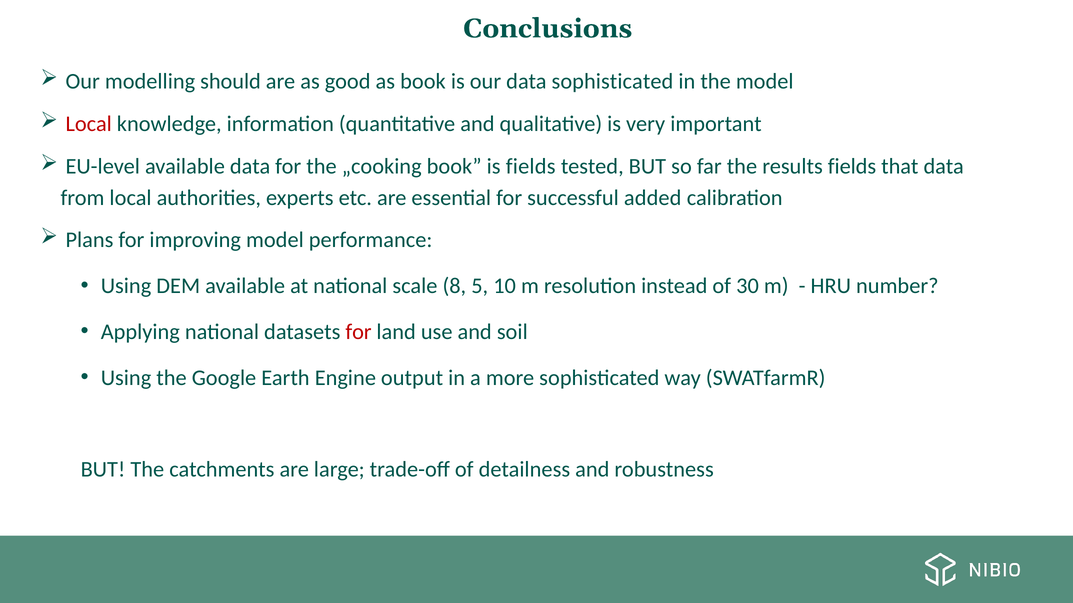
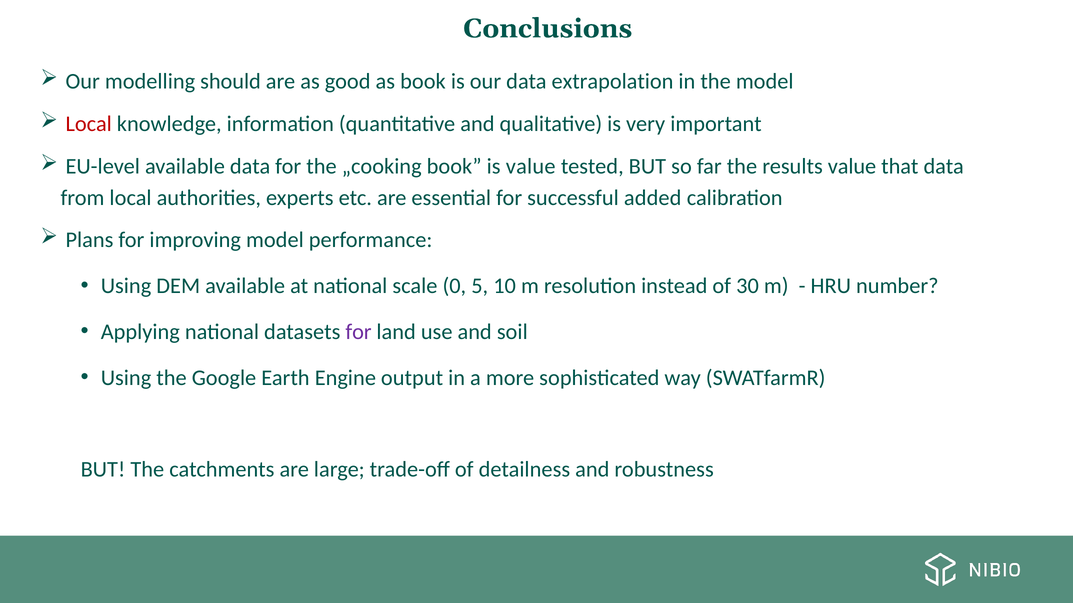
data sophisticated: sophisticated -> extrapolation (613, 82)
is fields: fields -> value (531, 167)
results fields: fields -> value (852, 167)
8: 8 -> 0 (454, 286)
for colour: red -> purple (359, 332)
